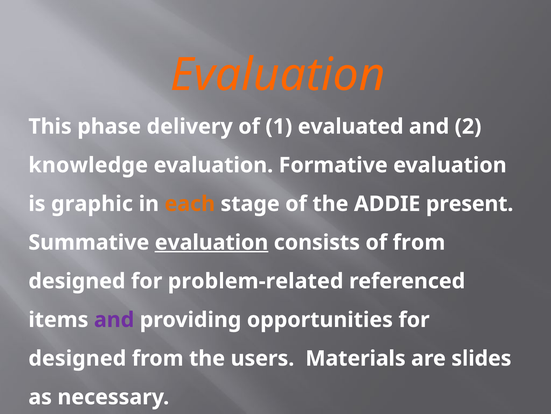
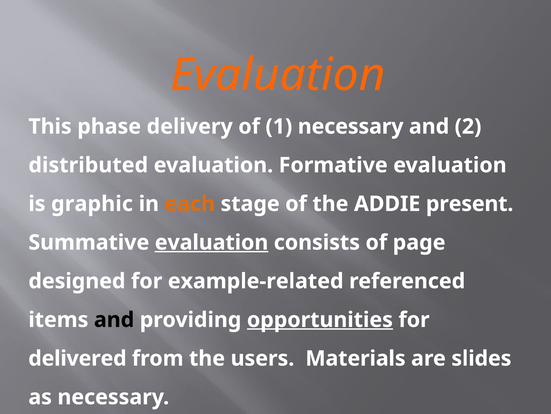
1 evaluated: evaluated -> necessary (351, 126)
knowledge: knowledge -> distributed (88, 165)
of from: from -> page (419, 242)
problem-related: problem-related -> example-related (256, 281)
and colour: purple -> black (114, 319)
opportunities underline: none -> present (320, 319)
designed: designed -> delivered (77, 358)
